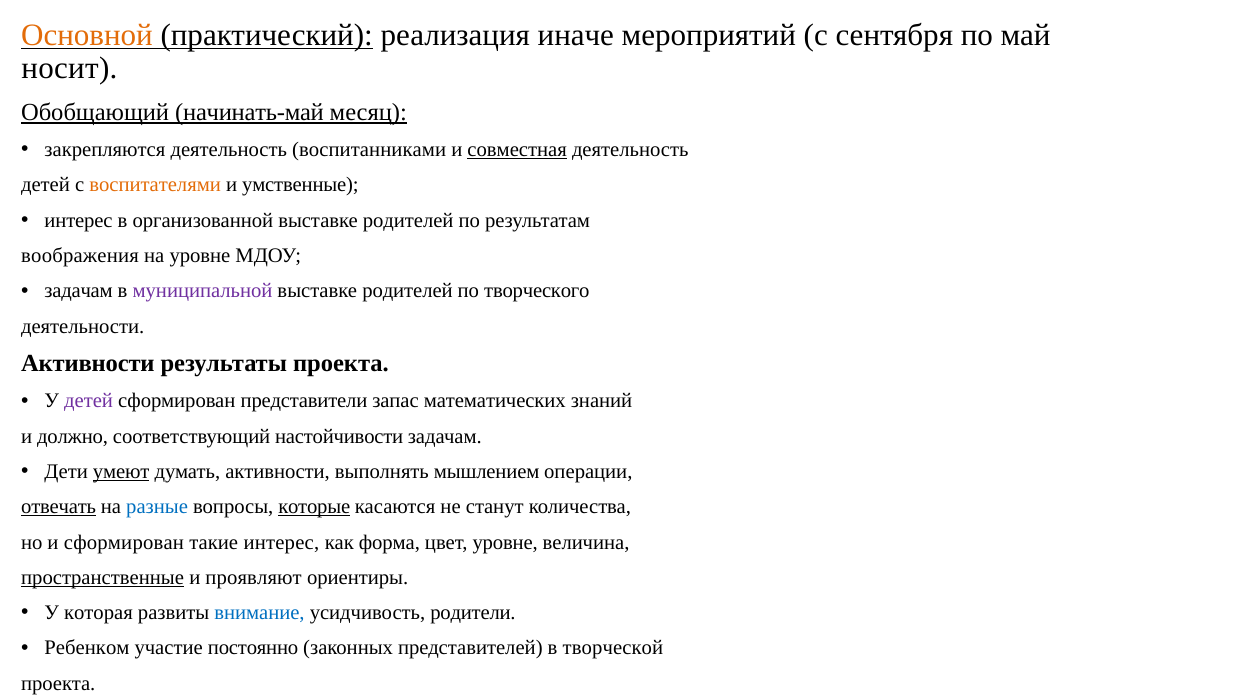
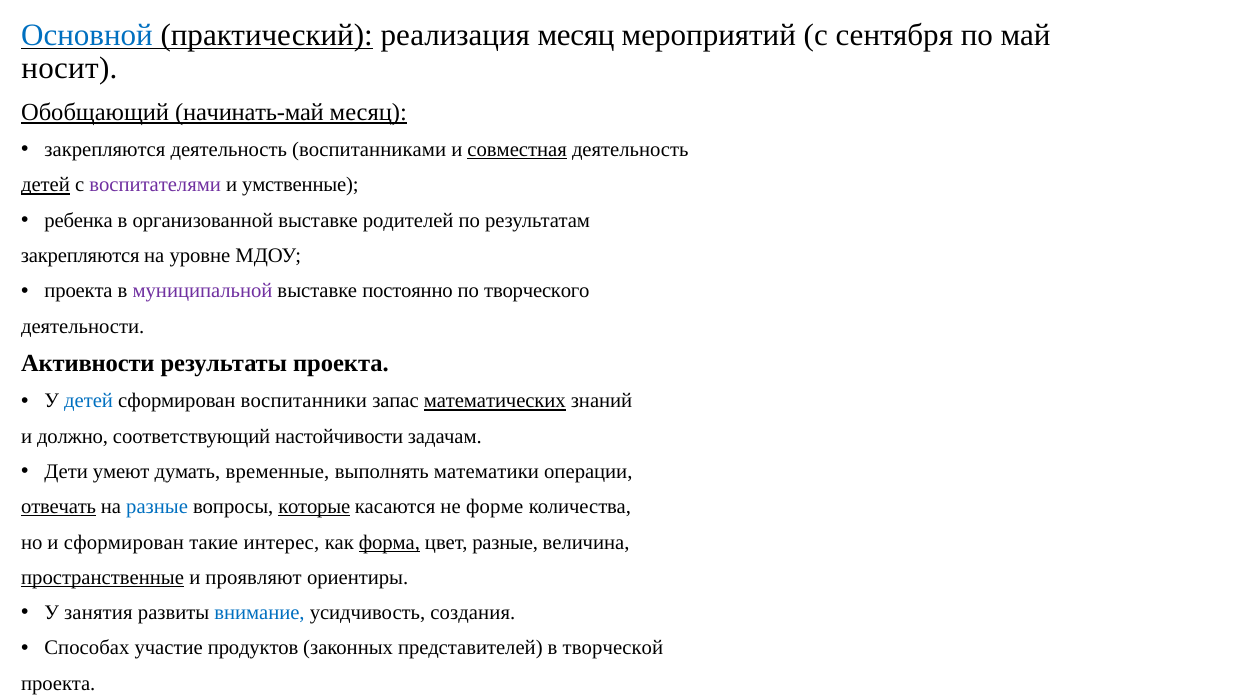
Основной colour: orange -> blue (87, 35)
реализация иначе: иначе -> месяц (576, 35)
детей underline: none -> present (46, 185)
воспитателями colour: orange -> purple (155, 185)
интерес: интерес -> ребенка (79, 220)
воображения: воображения -> закрепляются (80, 255)
задачам: задачам -> проекта (79, 291)
родителей: родителей -> постоянно (408, 291)
детей colour: purple -> blue (89, 401)
представители: представители -> воспитанники (304, 401)
математических underline: none -> present (495, 401)
умеют underline: present -> none (121, 471)
думать активности: активности -> временные (277, 471)
мышлением: мышлением -> математики (487, 471)
станут: станут -> форме (495, 507)
форма underline: none -> present (389, 542)
цвет уровне: уровне -> разные (505, 542)
которая: которая -> занятия (98, 613)
родители: родители -> создания (473, 613)
Ребенком: Ребенком -> Способах (87, 648)
постоянно: постоянно -> продуктов (253, 648)
